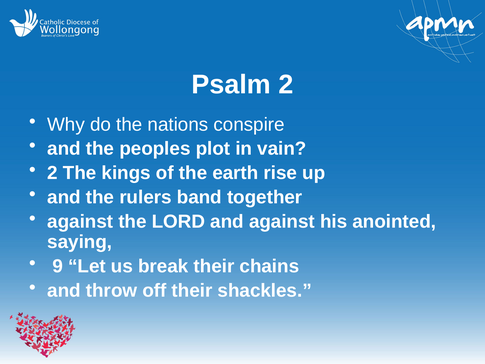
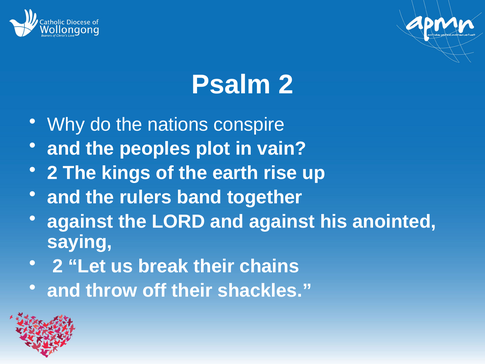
9: 9 -> 2 (58, 266)
